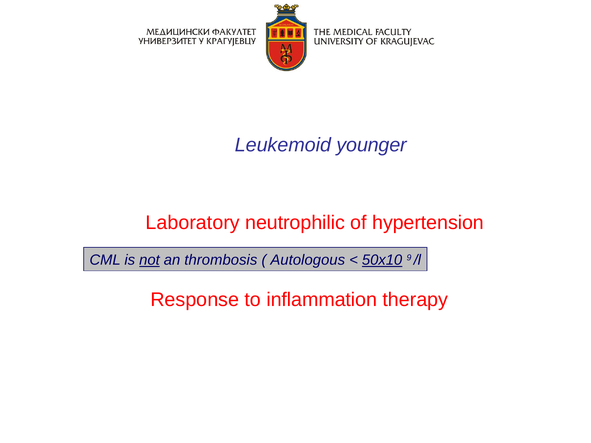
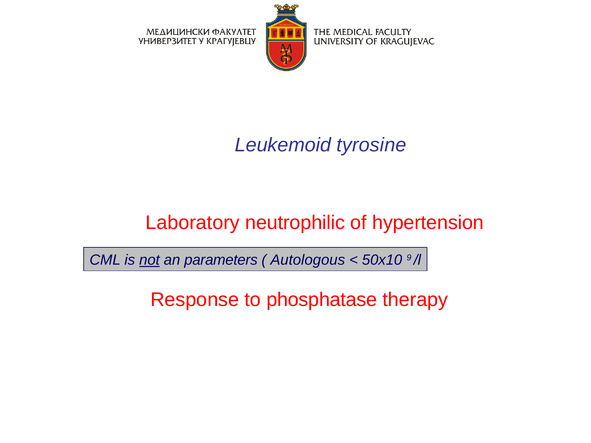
younger: younger -> tyrosine (372, 145)
thrombosis: thrombosis -> parameters (221, 260)
50x10 underline: present -> none (382, 260)
inflammation: inflammation -> phosphatase (322, 300)
